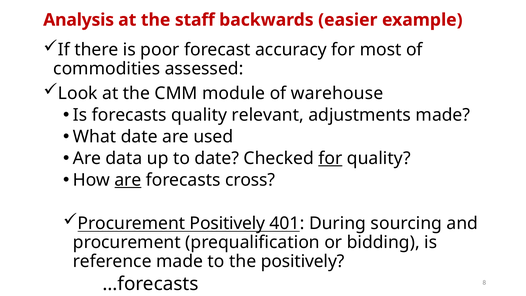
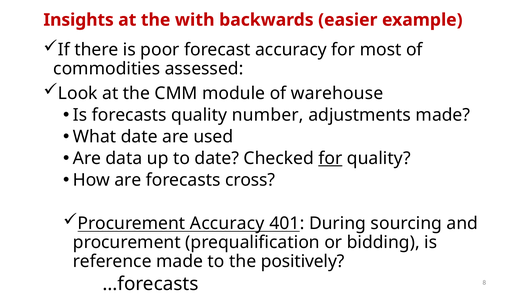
Analysis: Analysis -> Insights (79, 20)
staff: staff -> with (195, 20)
relevant: relevant -> number (268, 115)
are underline: present -> none (128, 180)
Procurement Positively: Positively -> Accuracy (227, 223)
